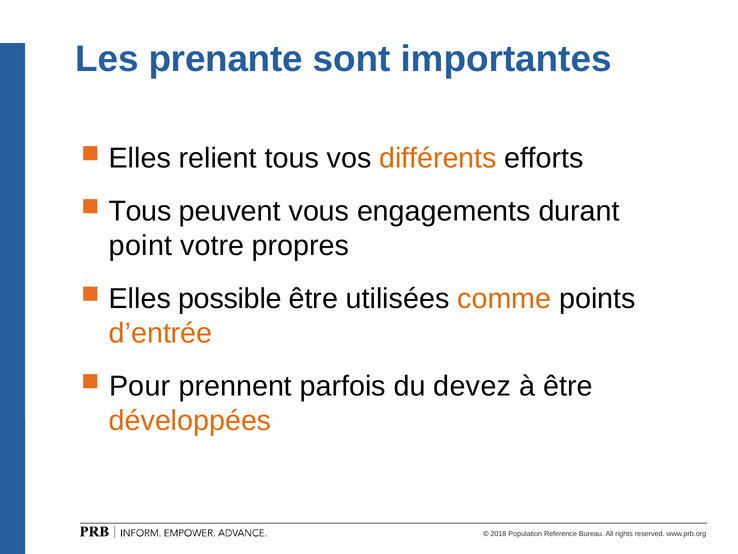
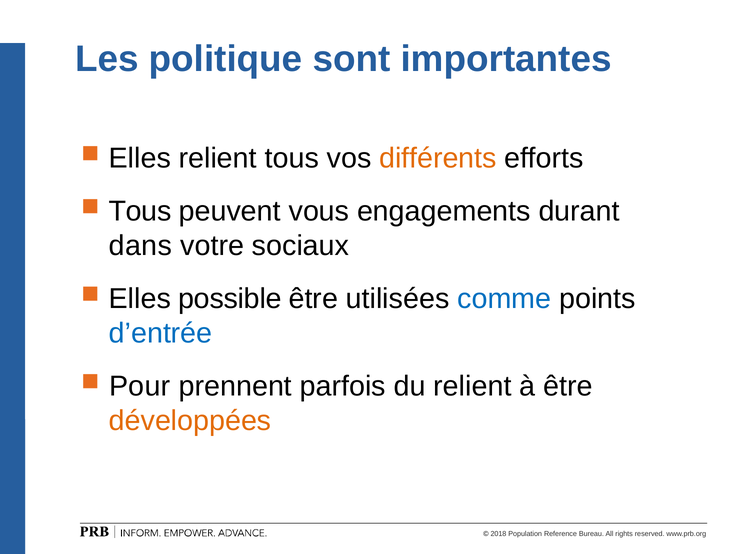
prenante: prenante -> politique (226, 59)
point: point -> dans (141, 246)
propres: propres -> sociaux (301, 246)
comme colour: orange -> blue (504, 299)
d’entrée colour: orange -> blue (161, 333)
du devez: devez -> relient (472, 386)
